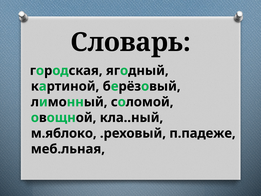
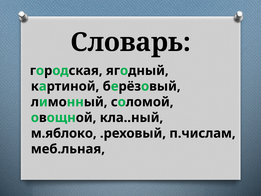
п.падеже: п.падеже -> п.числам (202, 133)
